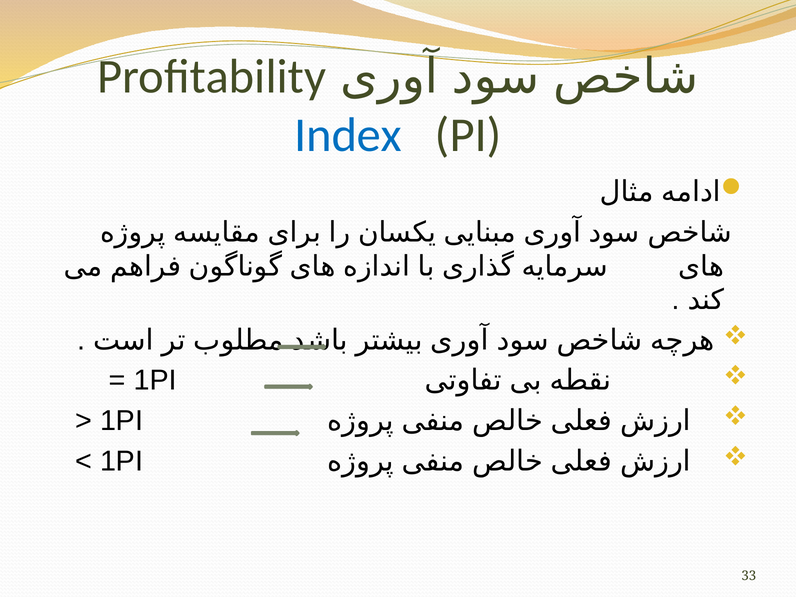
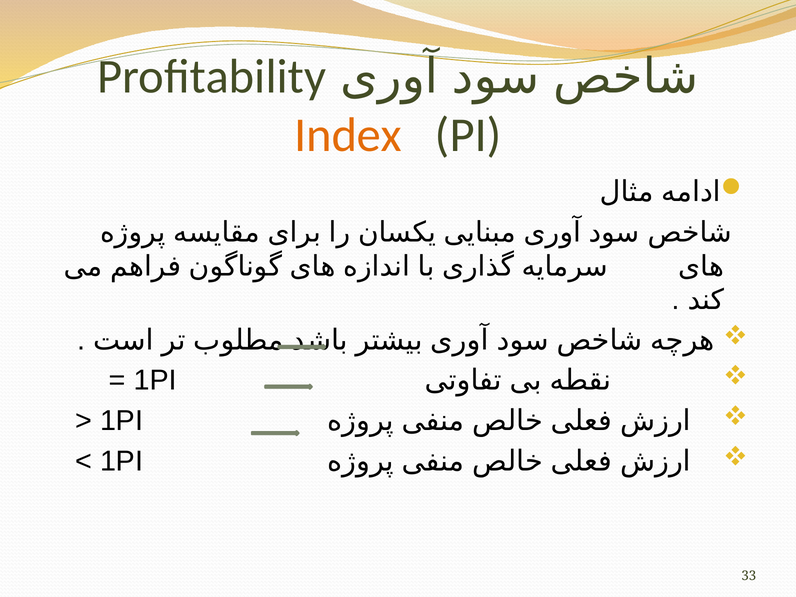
Index colour: blue -> orange (348, 135)
